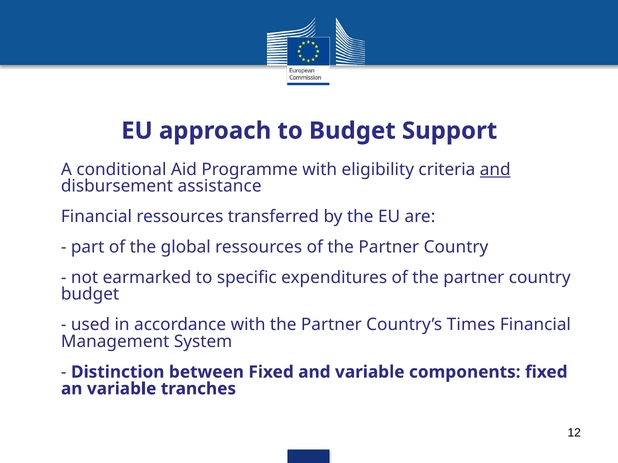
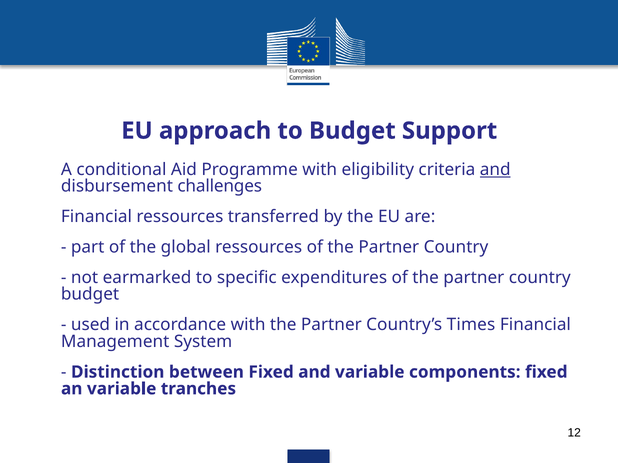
assistance: assistance -> challenges (220, 186)
